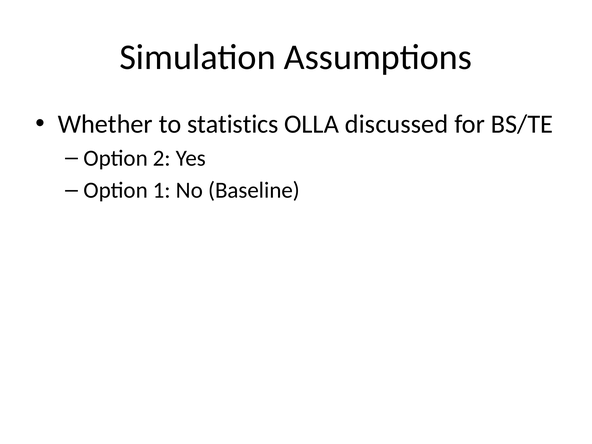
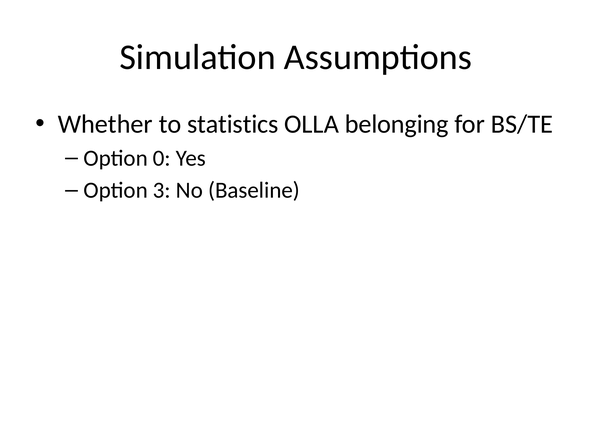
discussed: discussed -> belonging (397, 124)
2: 2 -> 0 (162, 158)
1: 1 -> 3 (162, 190)
